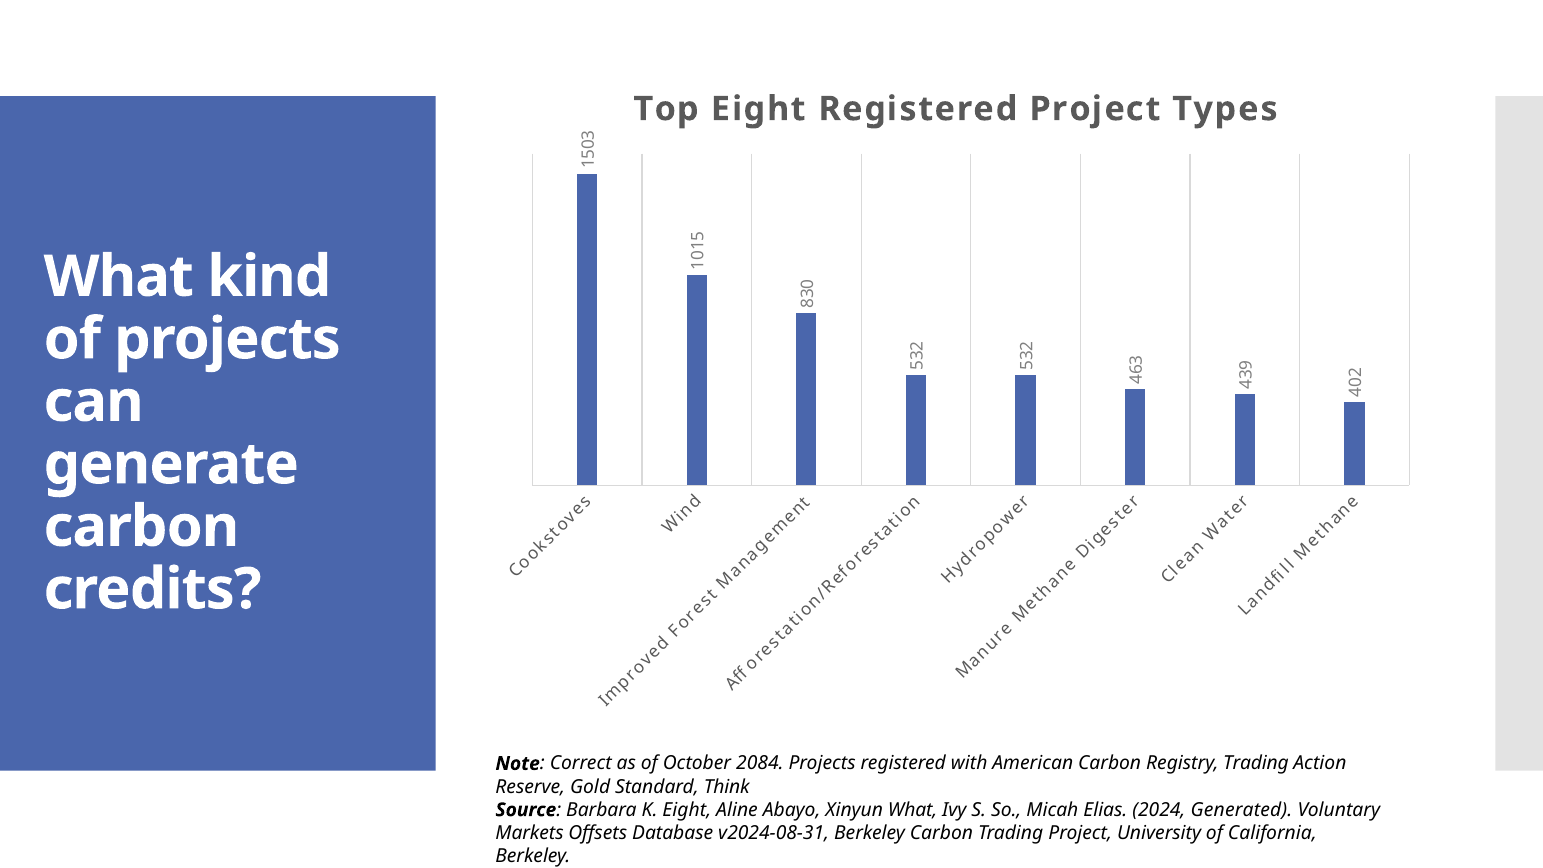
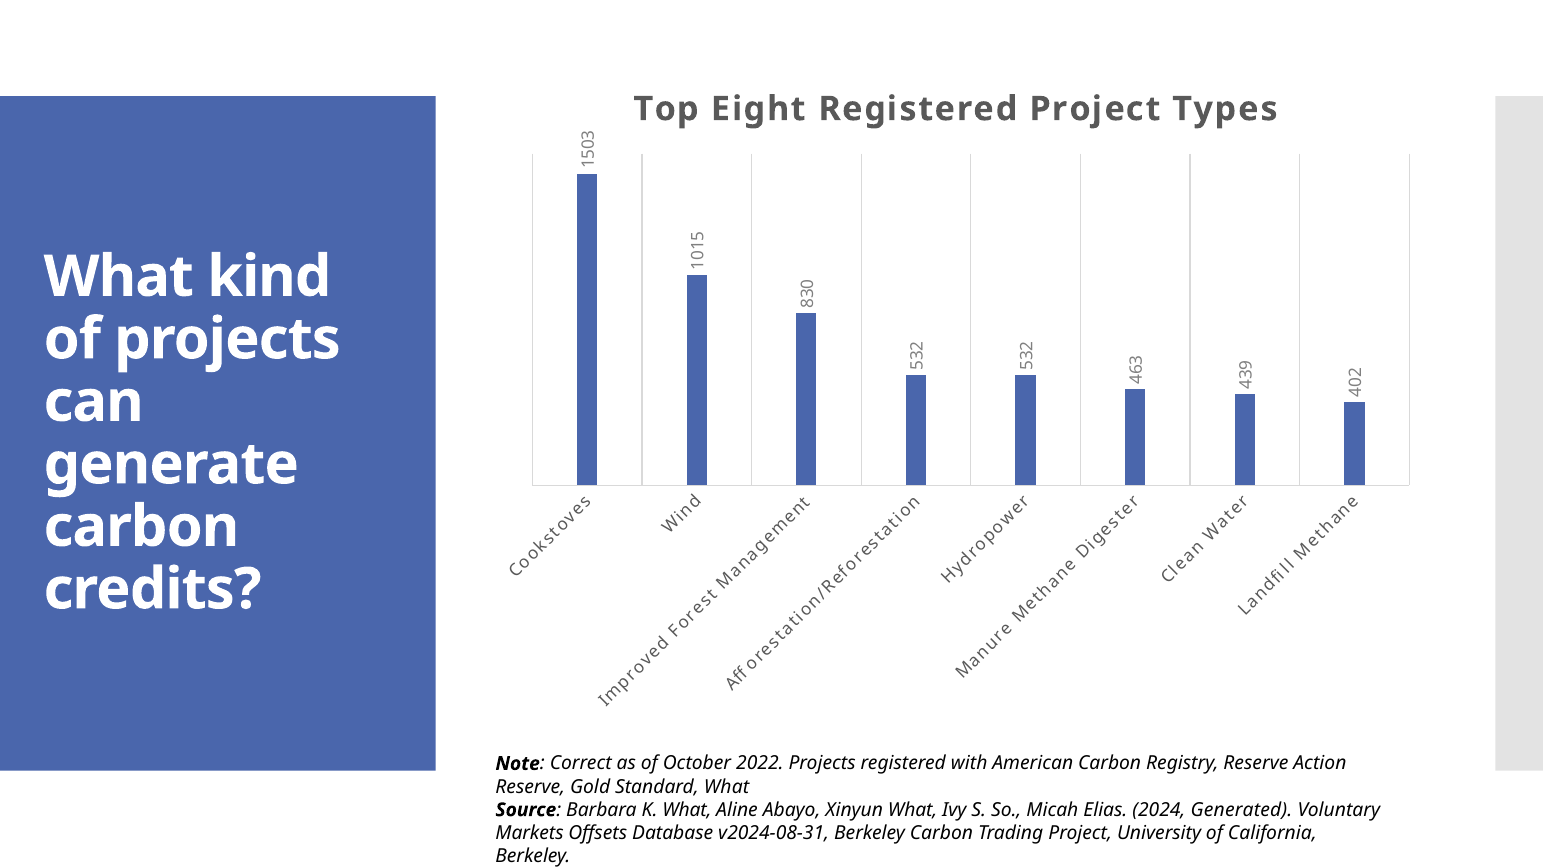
2084: 2084 -> 2022 (760, 764)
Registry Trading: Trading -> Reserve (1256, 764)
Standard Think: Think -> What (727, 787)
K Eight: Eight -> What (687, 810)
